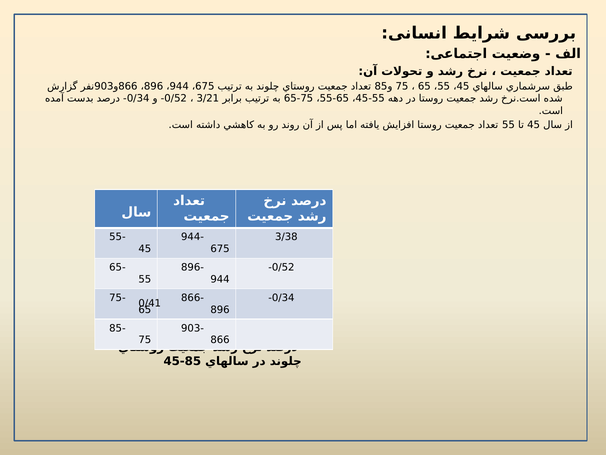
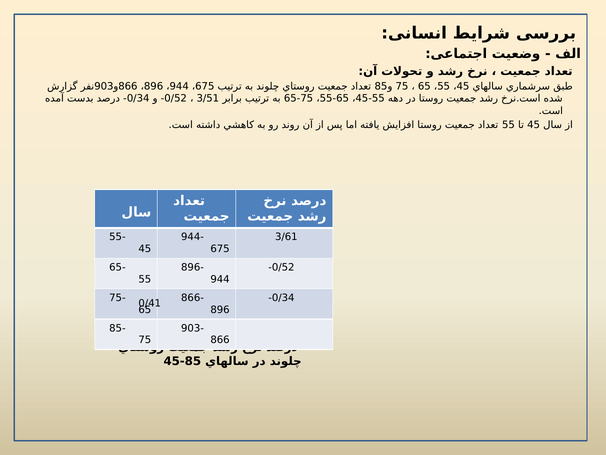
3/21: 3/21 -> 3/51 (208, 98)
3/38: 3/38 -> 3/61 (286, 237)
